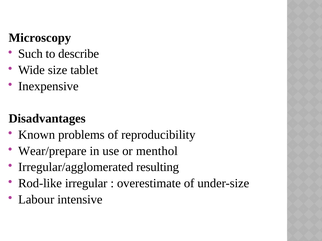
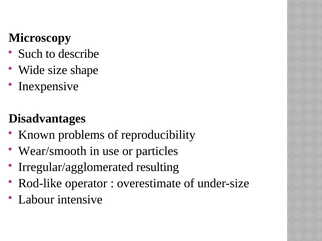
tablet: tablet -> shape (84, 70)
Wear/prepare: Wear/prepare -> Wear/smooth (52, 151)
menthol: menthol -> particles (157, 151)
irregular: irregular -> operator (86, 184)
